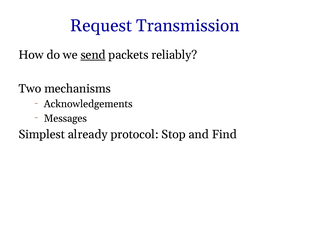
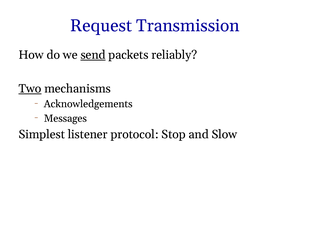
Two underline: none -> present (30, 89)
already: already -> listener (88, 135)
Find: Find -> Slow (224, 135)
